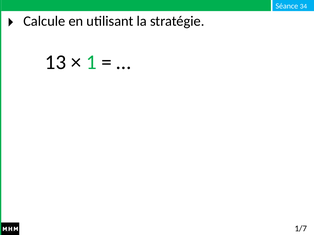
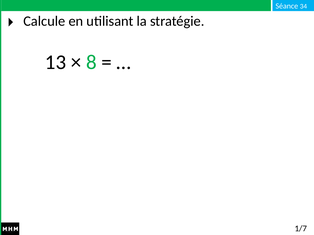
1: 1 -> 8 (91, 62)
